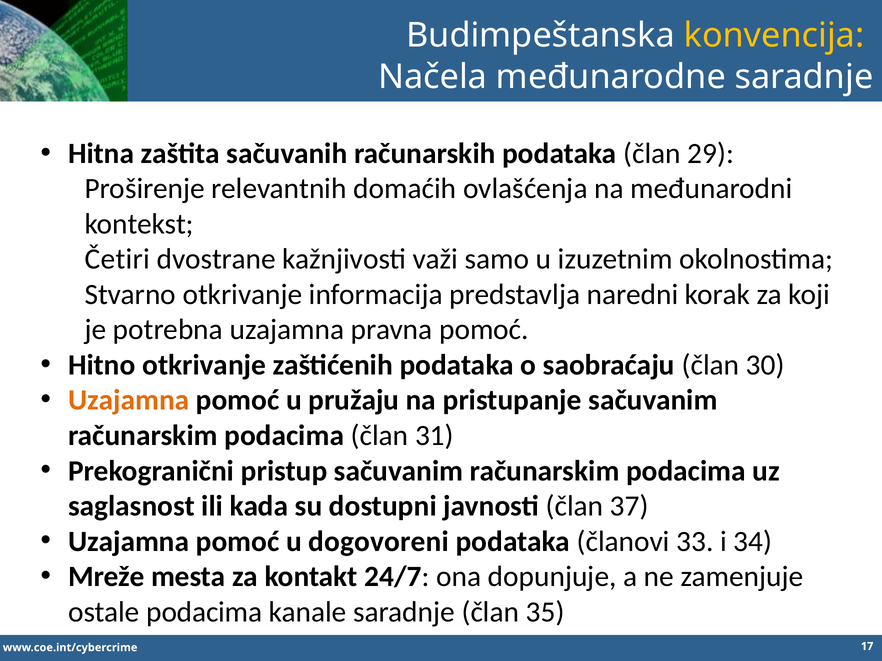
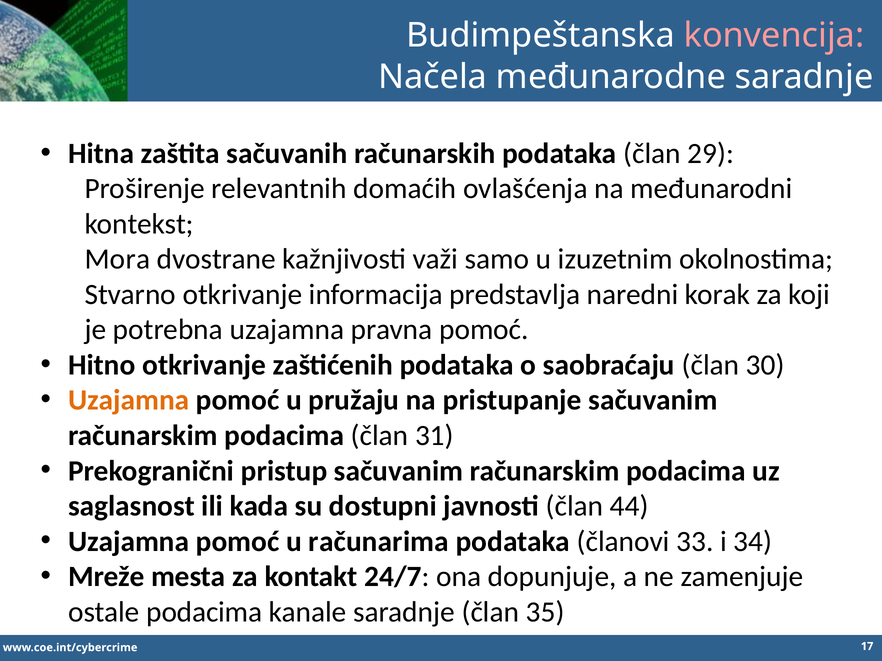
konvencija colour: yellow -> pink (774, 36)
Četiri: Četiri -> Mora (117, 259)
37: 37 -> 44 (629, 506)
dogovoreni: dogovoreni -> računarima (379, 542)
